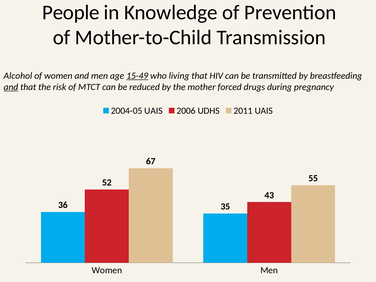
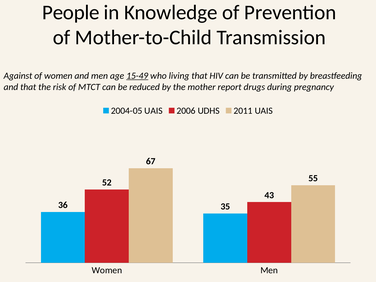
Alcohol: Alcohol -> Against (18, 76)
and underline: present -> none (11, 87)
forced: forced -> report (230, 87)
